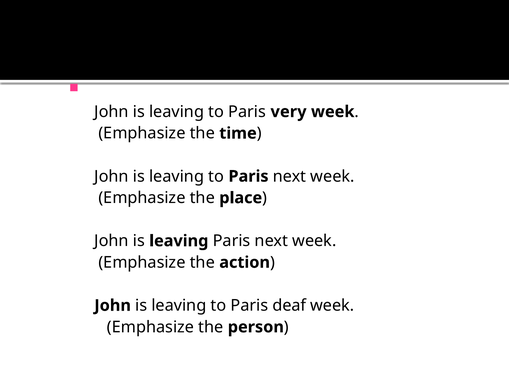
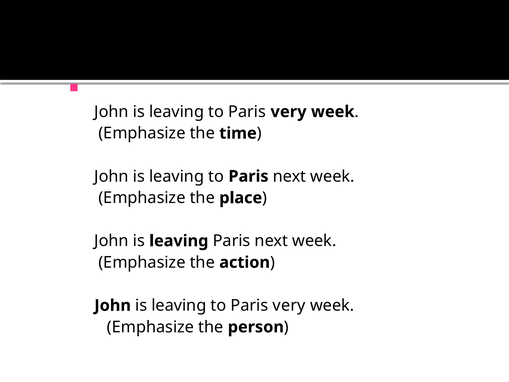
deaf: deaf -> very (289, 305)
